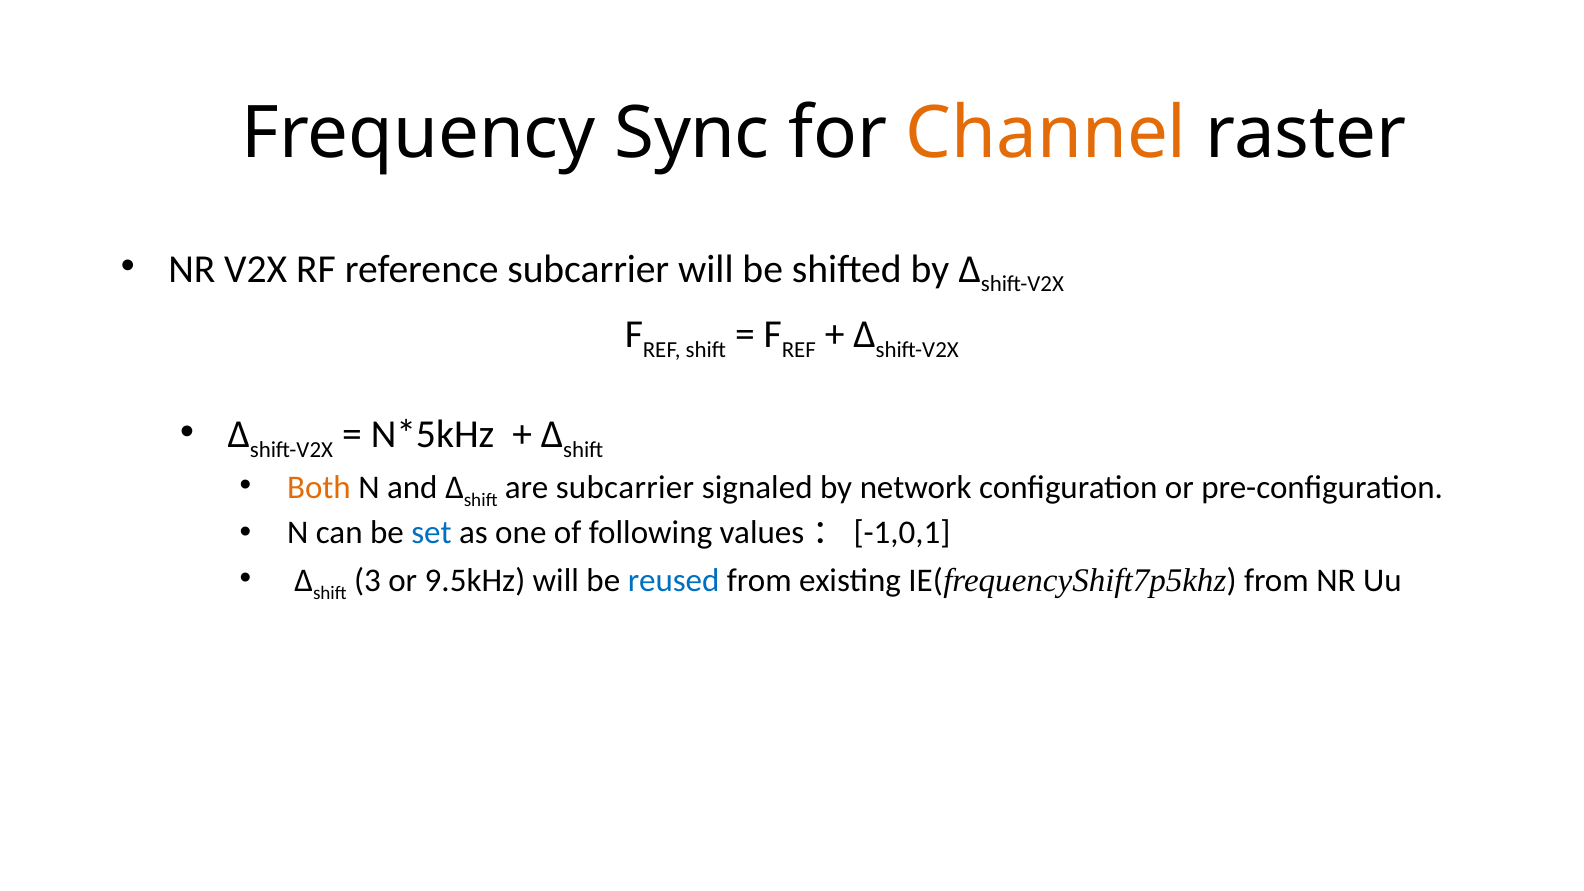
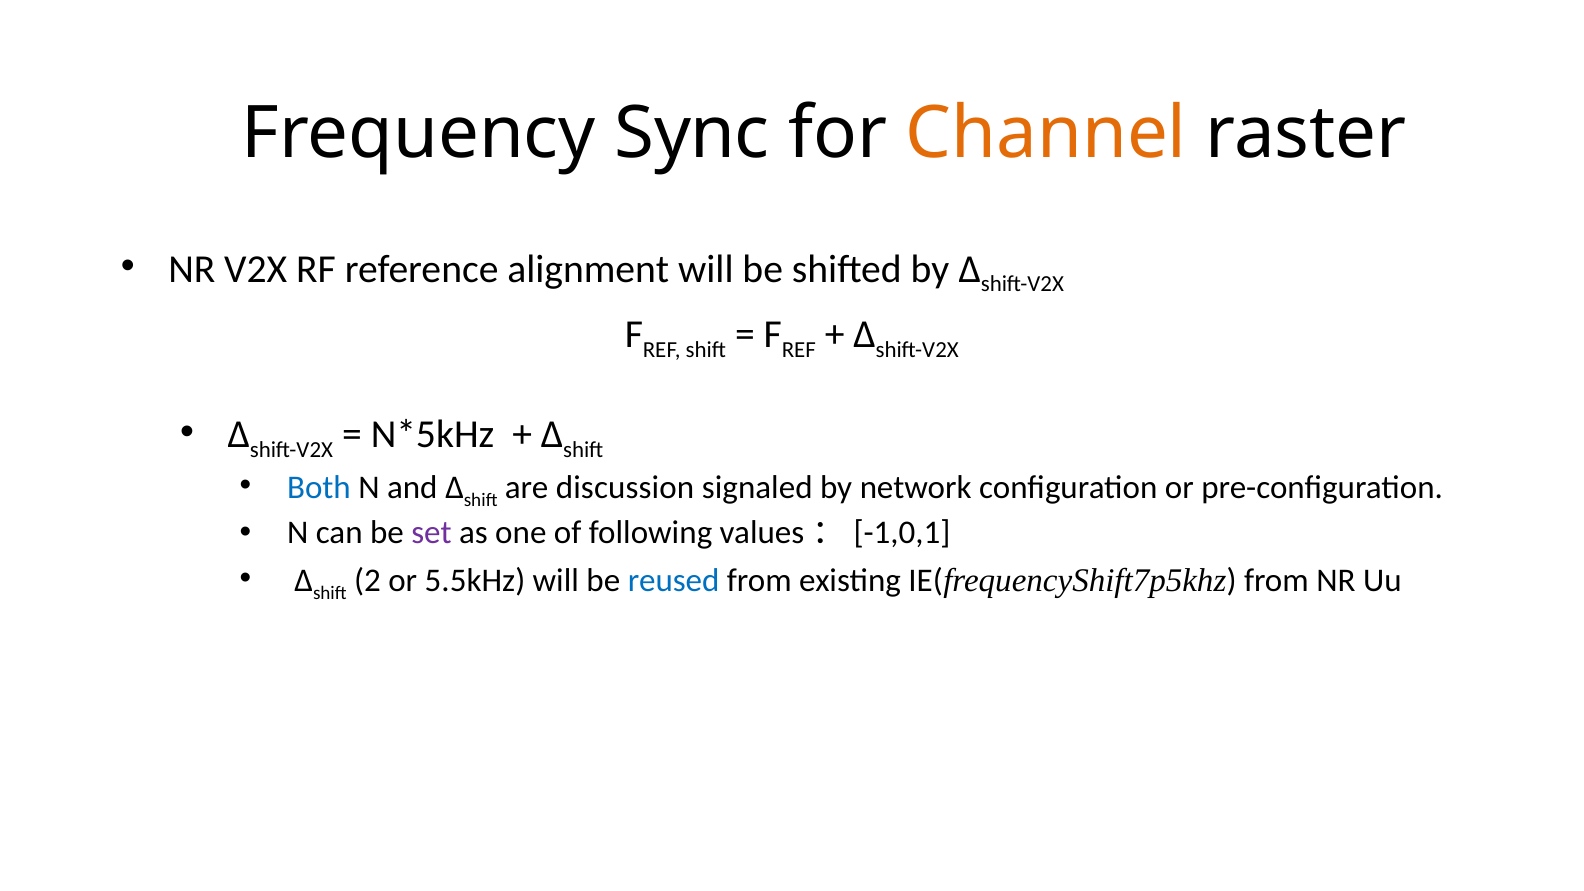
reference subcarrier: subcarrier -> alignment (588, 269)
Both colour: orange -> blue (319, 488)
are subcarrier: subcarrier -> discussion (625, 488)
set colour: blue -> purple (431, 532)
3: 3 -> 2 (367, 580)
9.5kHz: 9.5kHz -> 5.5kHz (475, 580)
